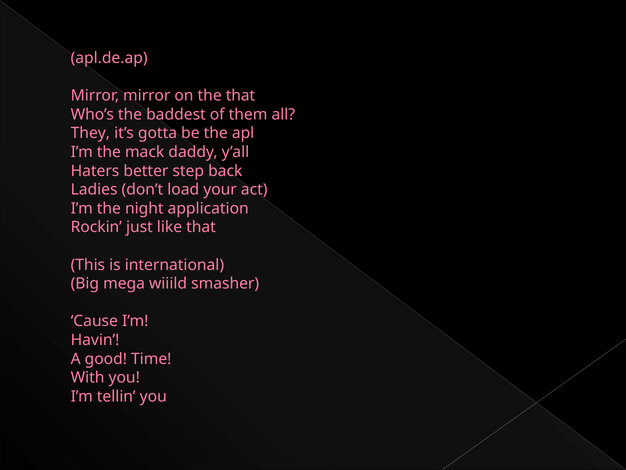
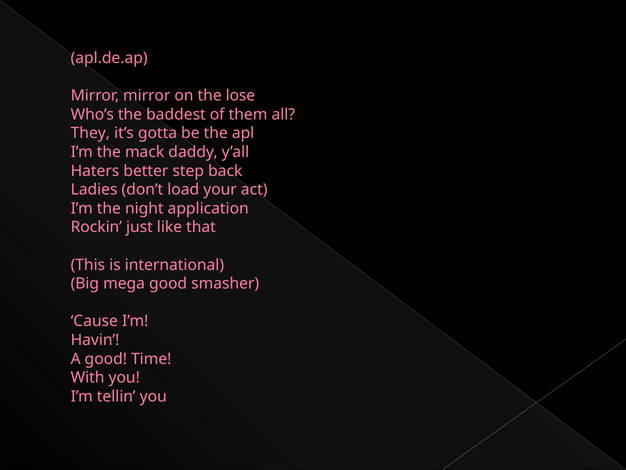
the that: that -> lose (240, 96)
mega wiiild: wiiild -> good (168, 283)
